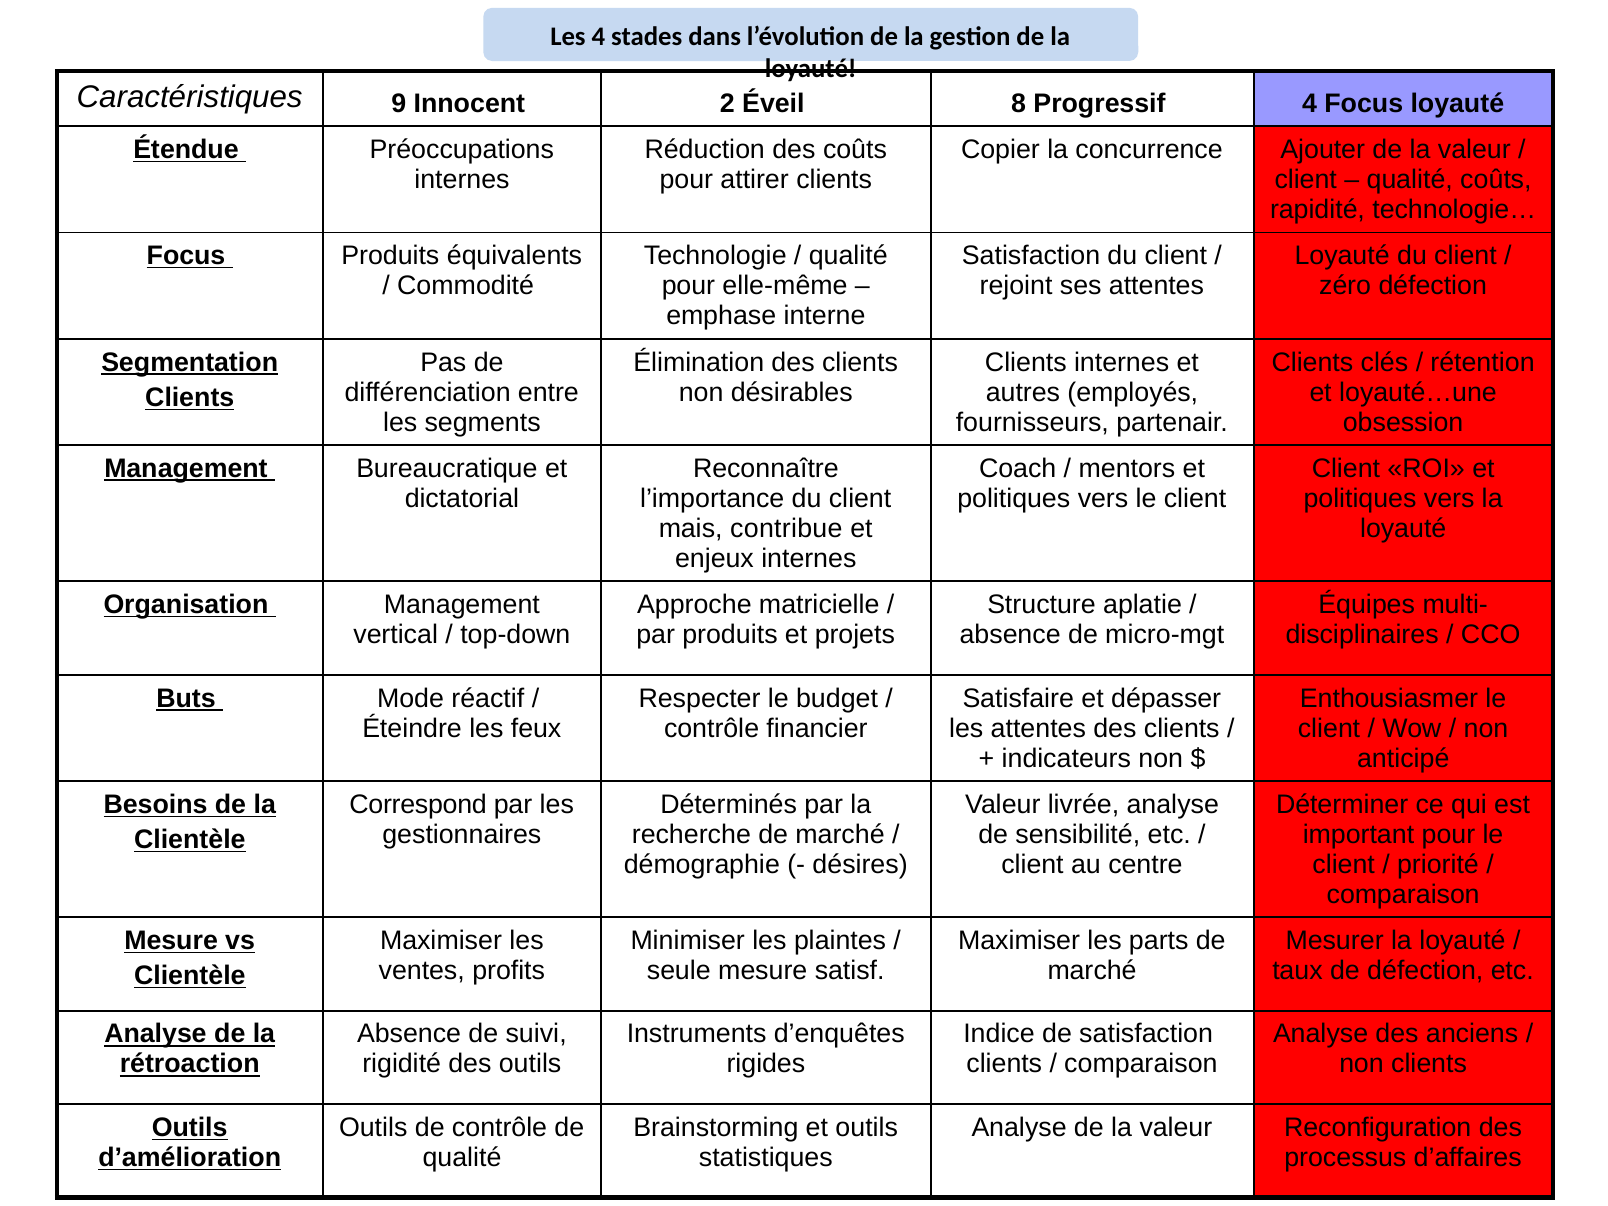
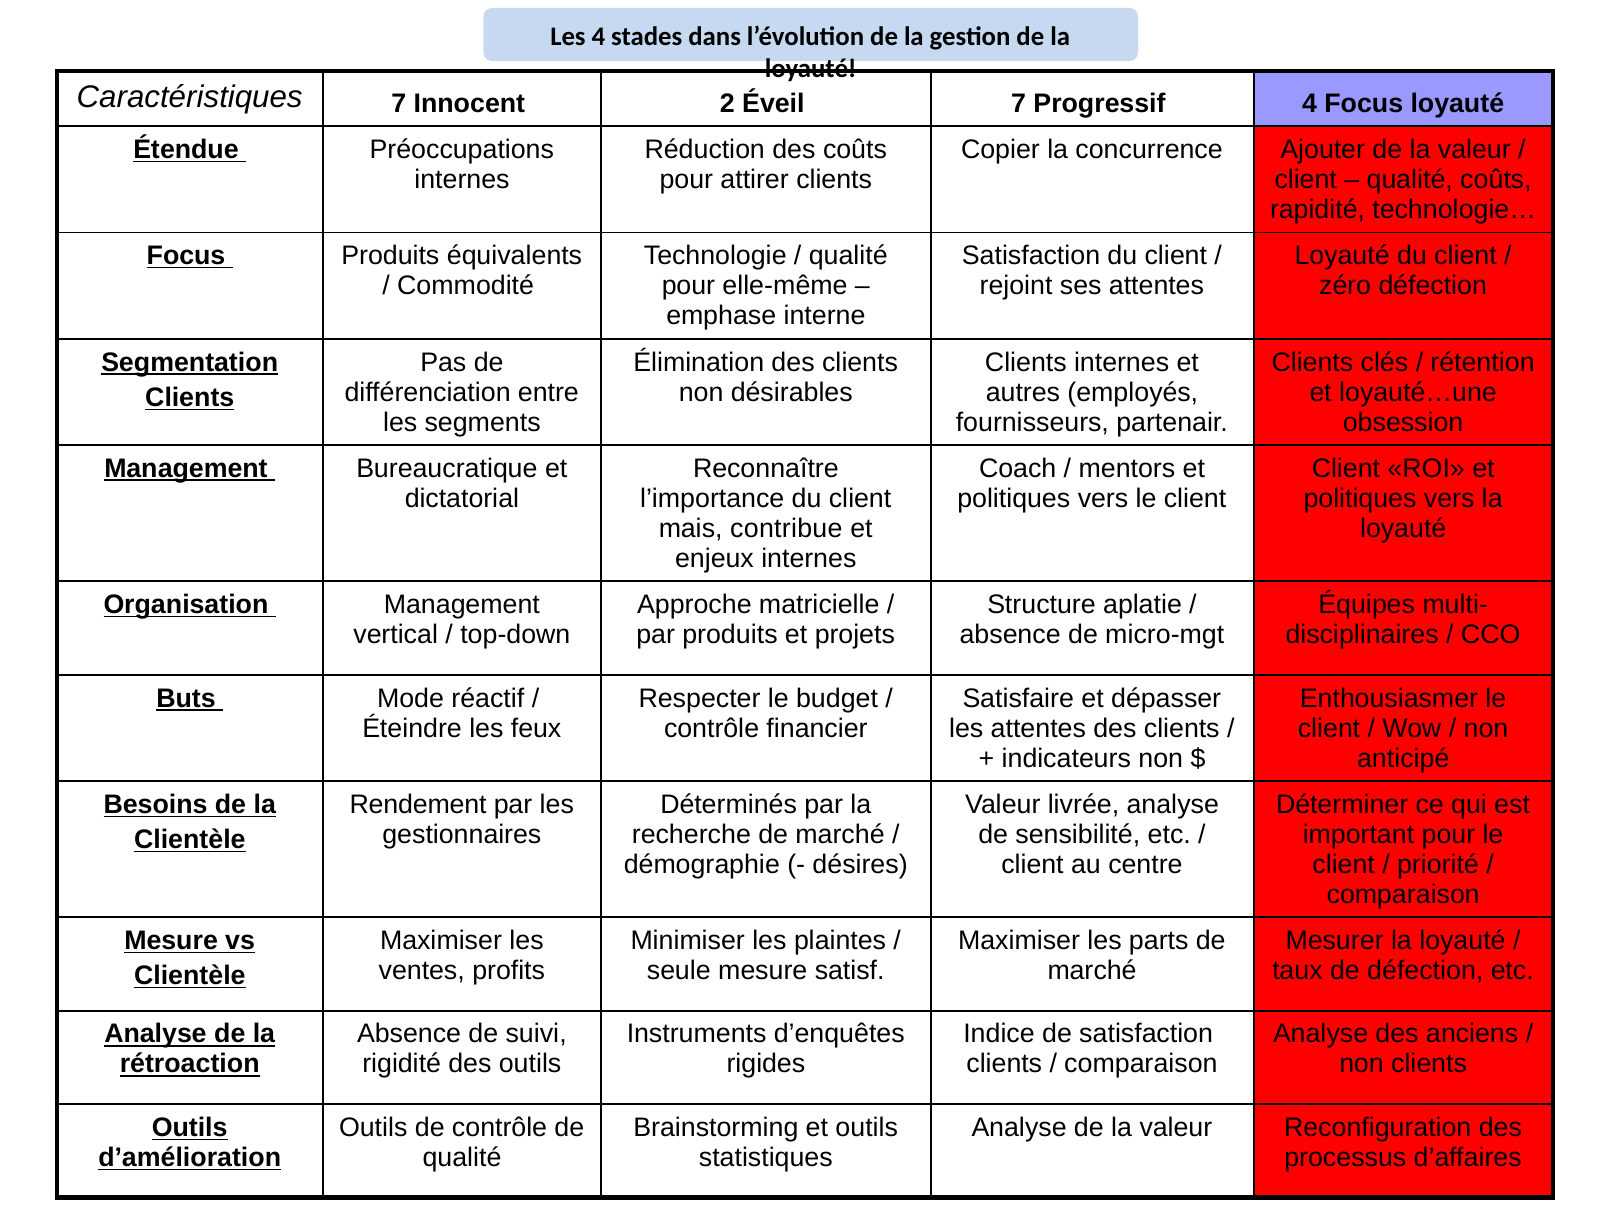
Caractéristiques 9: 9 -> 7 (399, 104)
Éveil 8: 8 -> 7 (1019, 104)
Correspond: Correspond -> Rendement (418, 804)
